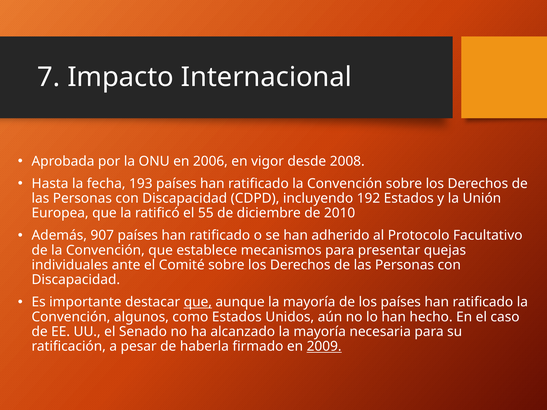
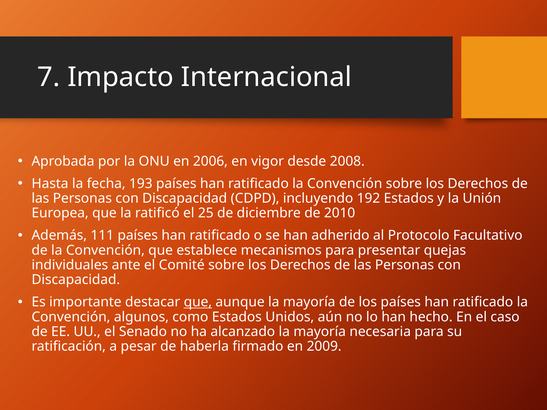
55: 55 -> 25 (206, 213)
907: 907 -> 111 (102, 236)
2009 underline: present -> none (324, 347)
